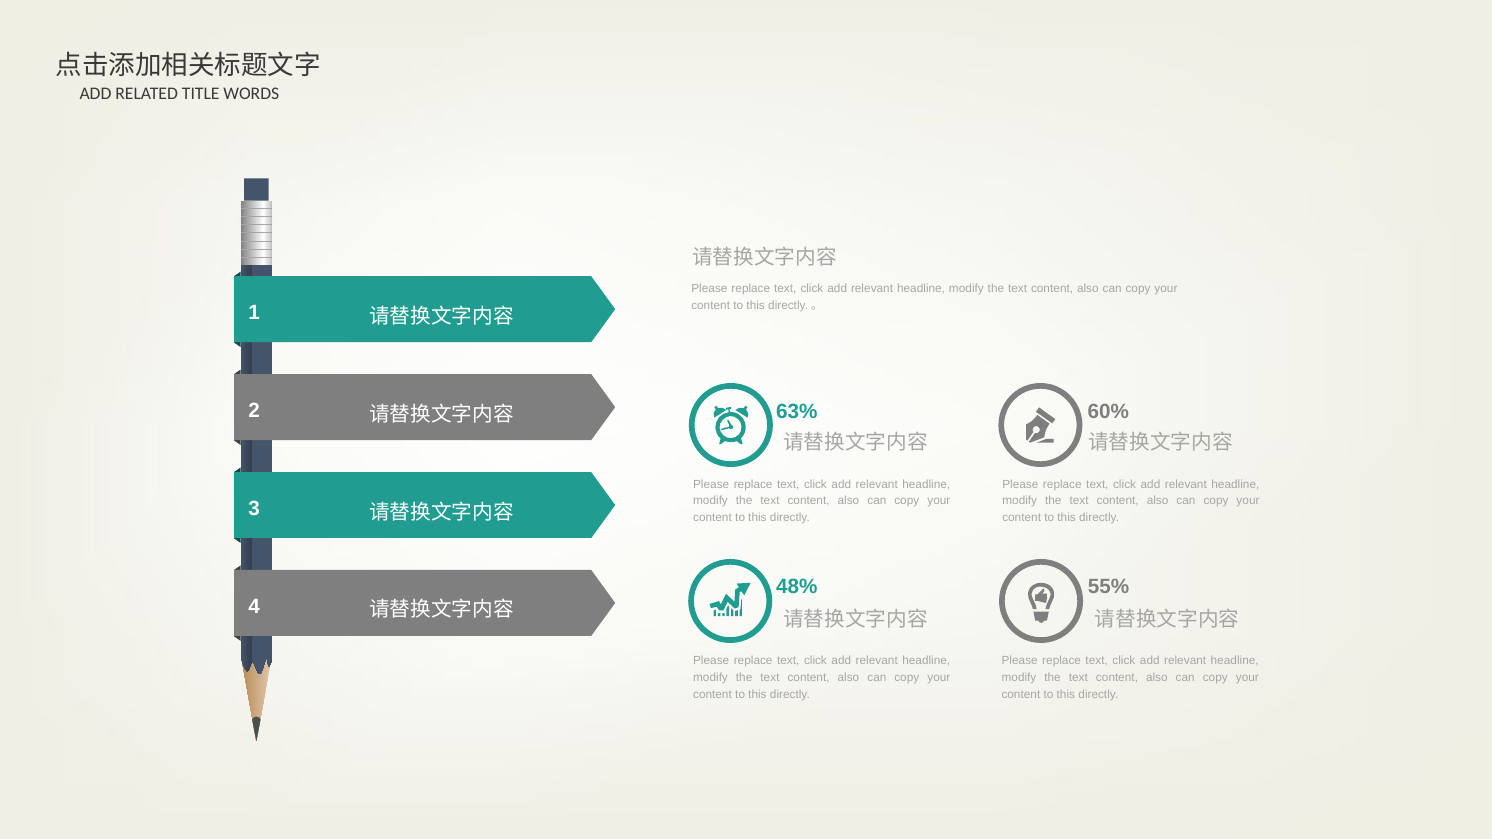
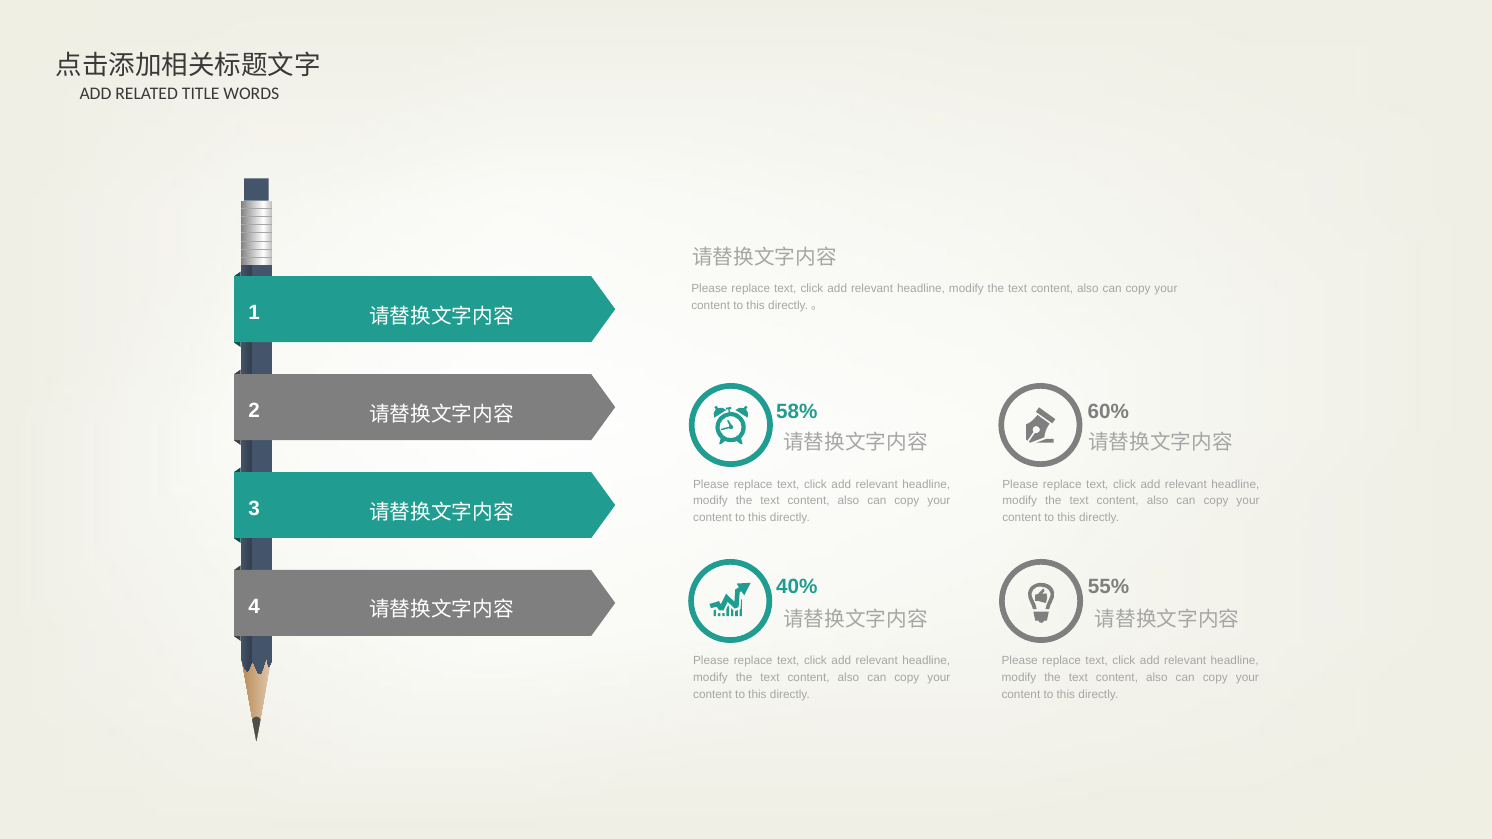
63%: 63% -> 58% (797, 412)
48%: 48% -> 40% (797, 587)
